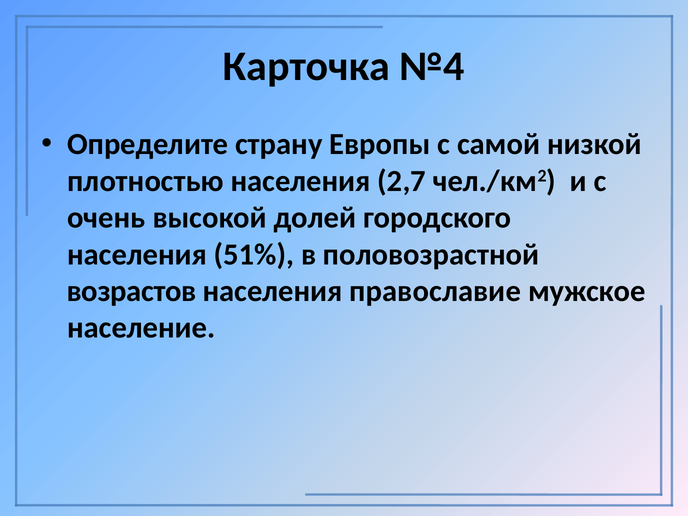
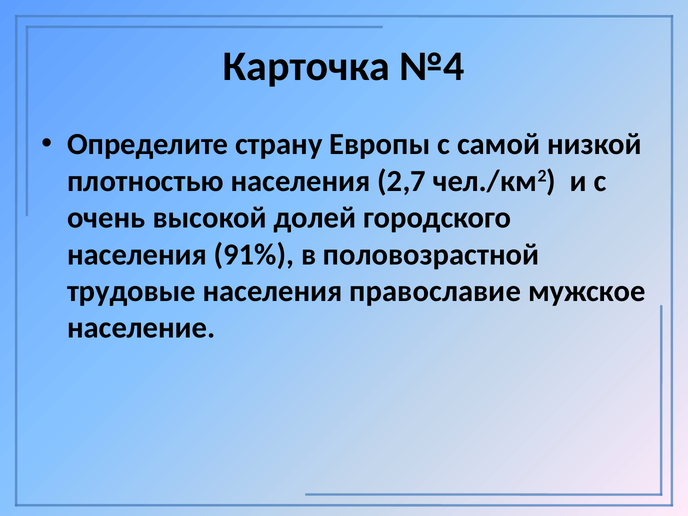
51%: 51% -> 91% (254, 254)
возрастов: возрастов -> трудовые (131, 291)
